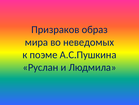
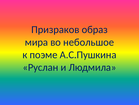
неведомых: неведомых -> небольшое (89, 42)
